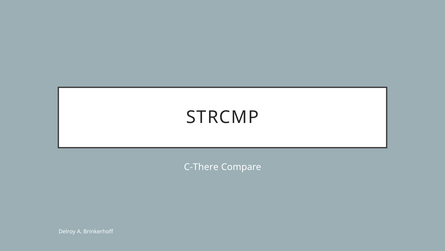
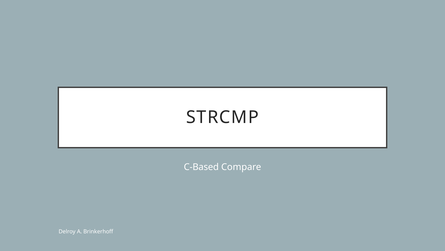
C-There: C-There -> C-Based (201, 167)
